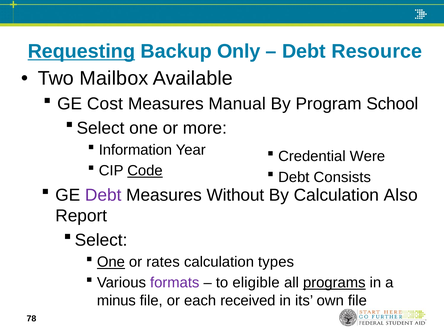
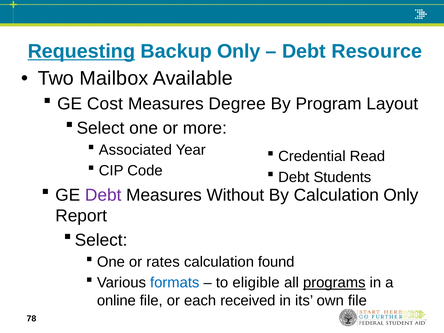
Manual: Manual -> Degree (237, 104)
School: School -> Layout (392, 104)
Information: Information -> Associated (135, 150)
Were: Were -> Read (367, 156)
Code underline: present -> none (145, 171)
Consists: Consists -> Students (342, 177)
Calculation Also: Also -> Only (401, 195)
One underline: present -> none (111, 262)
types: types -> found (276, 262)
formats colour: purple -> blue (175, 283)
minus: minus -> online (116, 301)
